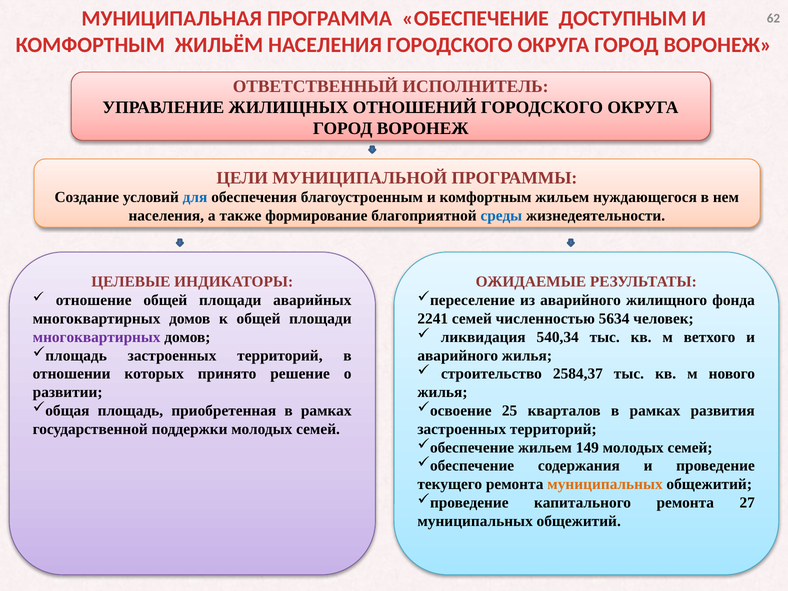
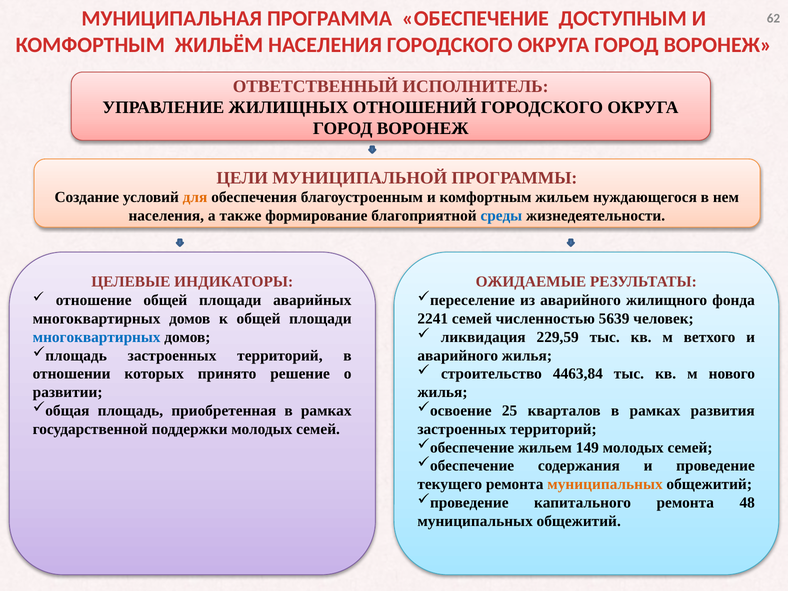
для colour: blue -> orange (195, 197)
5634: 5634 -> 5639 (614, 319)
540,34: 540,34 -> 229,59 (558, 337)
многоквартирных colour: purple -> blue (97, 337)
2584,37: 2584,37 -> 4463,84 (578, 374)
27: 27 -> 48 (747, 503)
